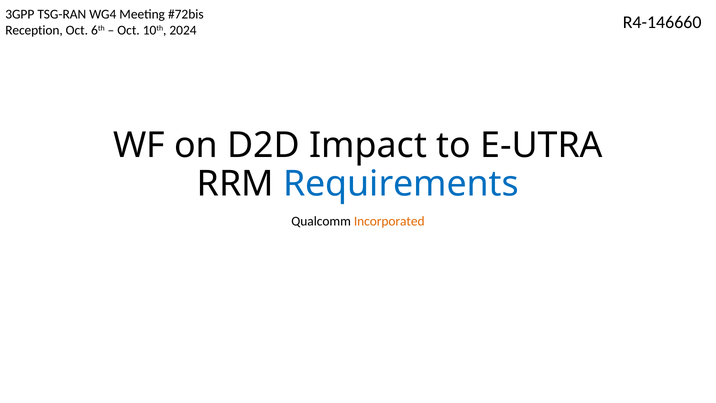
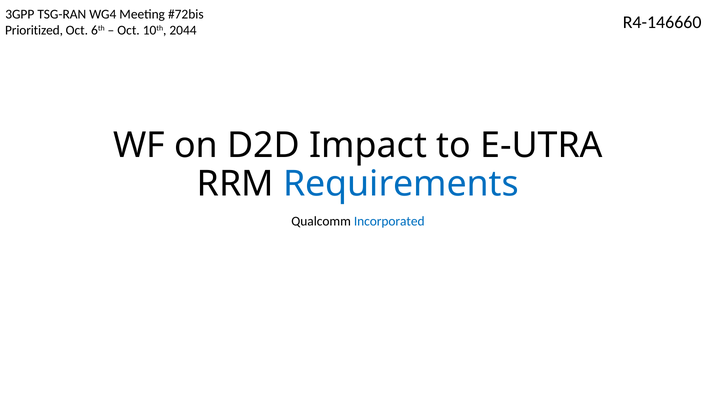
Reception: Reception -> Prioritized (34, 30)
2024: 2024 -> 2044 (183, 30)
Incorporated colour: orange -> blue (389, 221)
